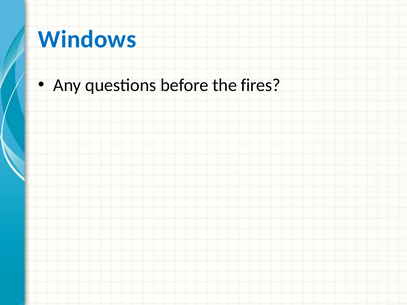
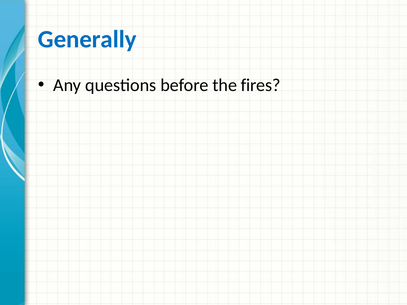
Windows: Windows -> Generally (87, 39)
